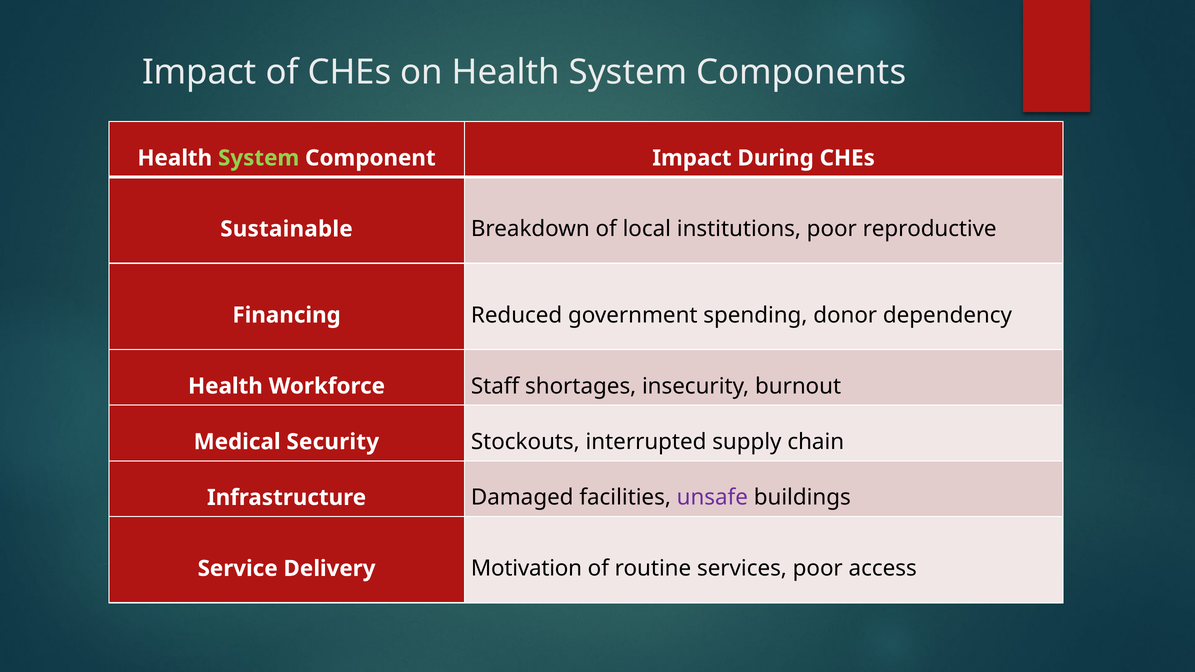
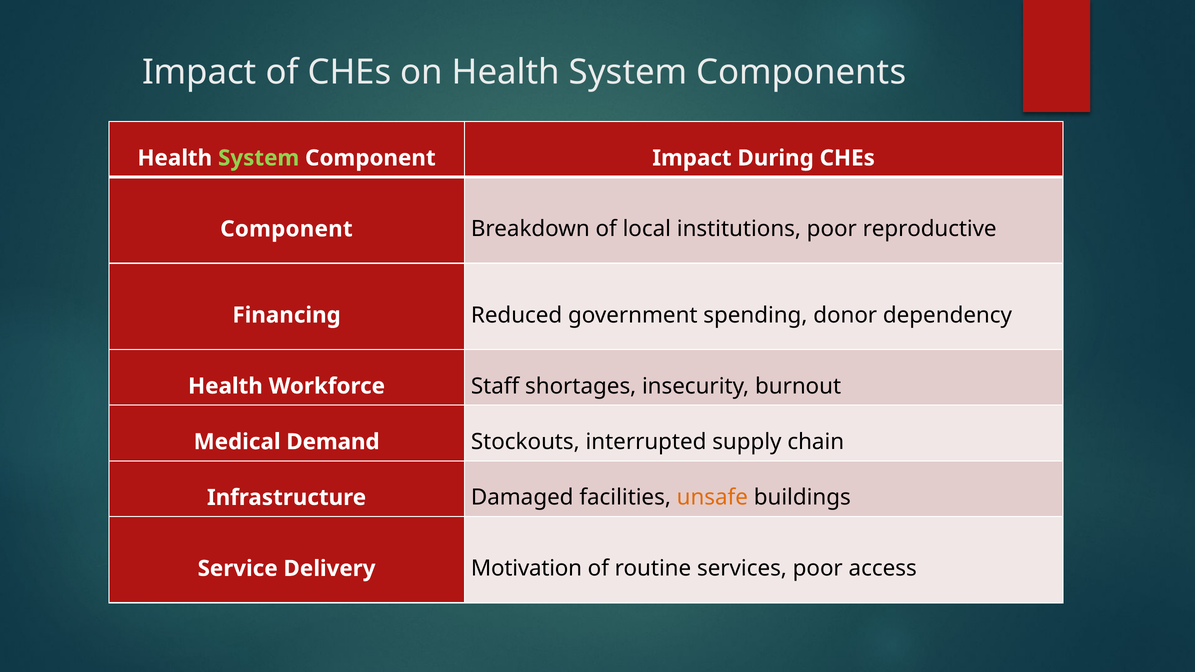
Sustainable: Sustainable -> Component (286, 229)
Security: Security -> Demand (333, 442)
unsafe colour: purple -> orange (712, 498)
